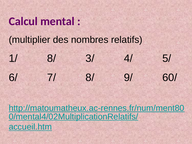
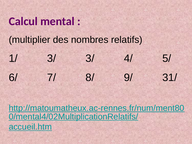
1/ 8/: 8/ -> 3/ (52, 58)
60/: 60/ -> 31/ (170, 78)
